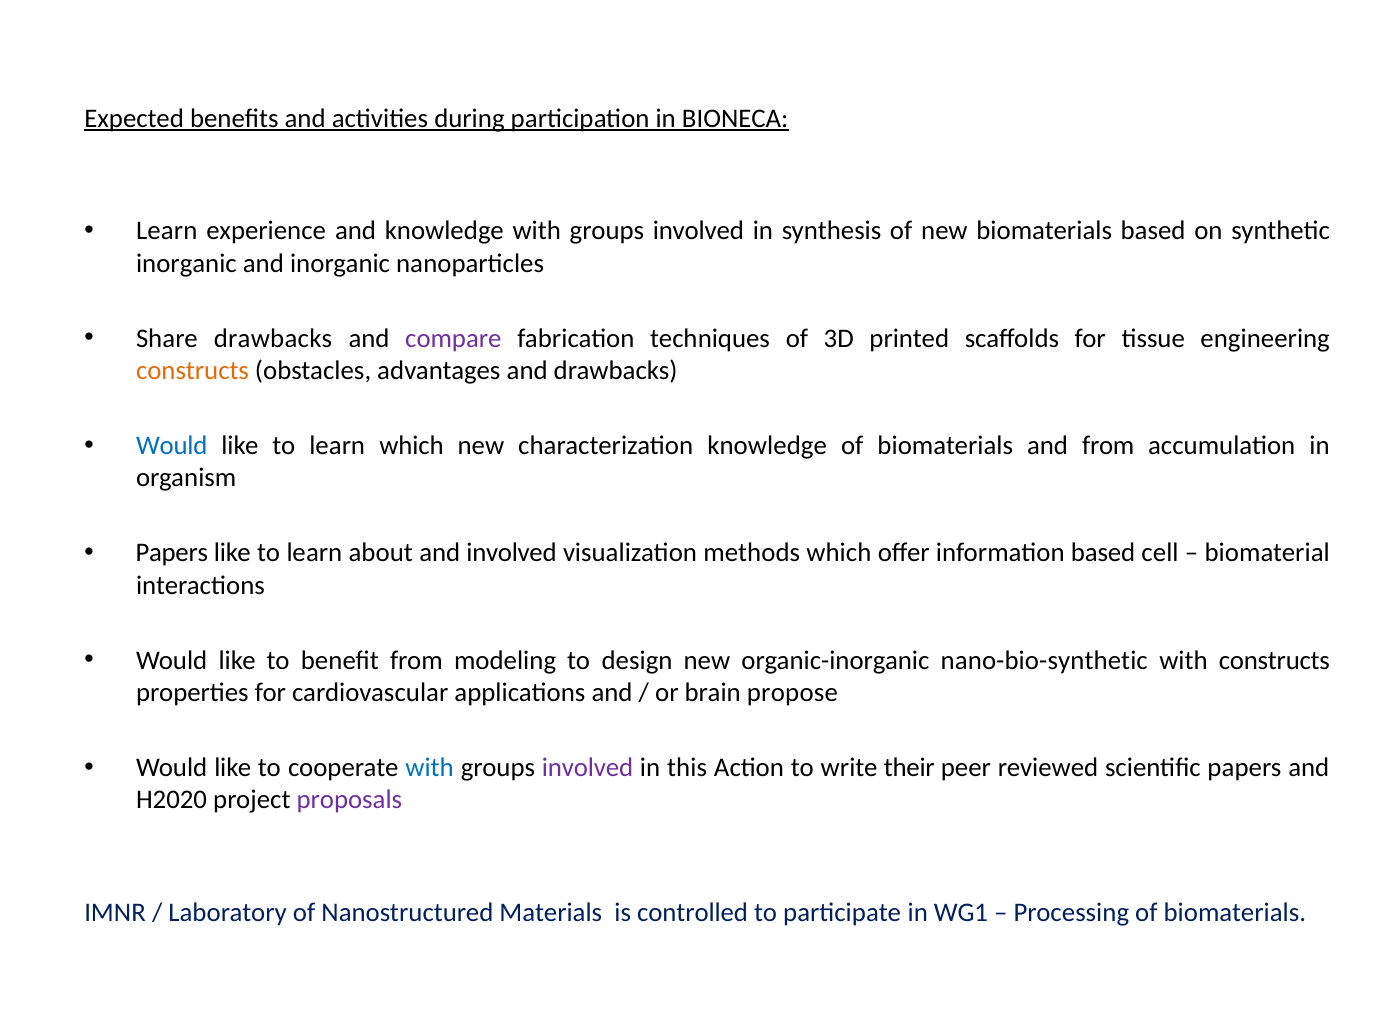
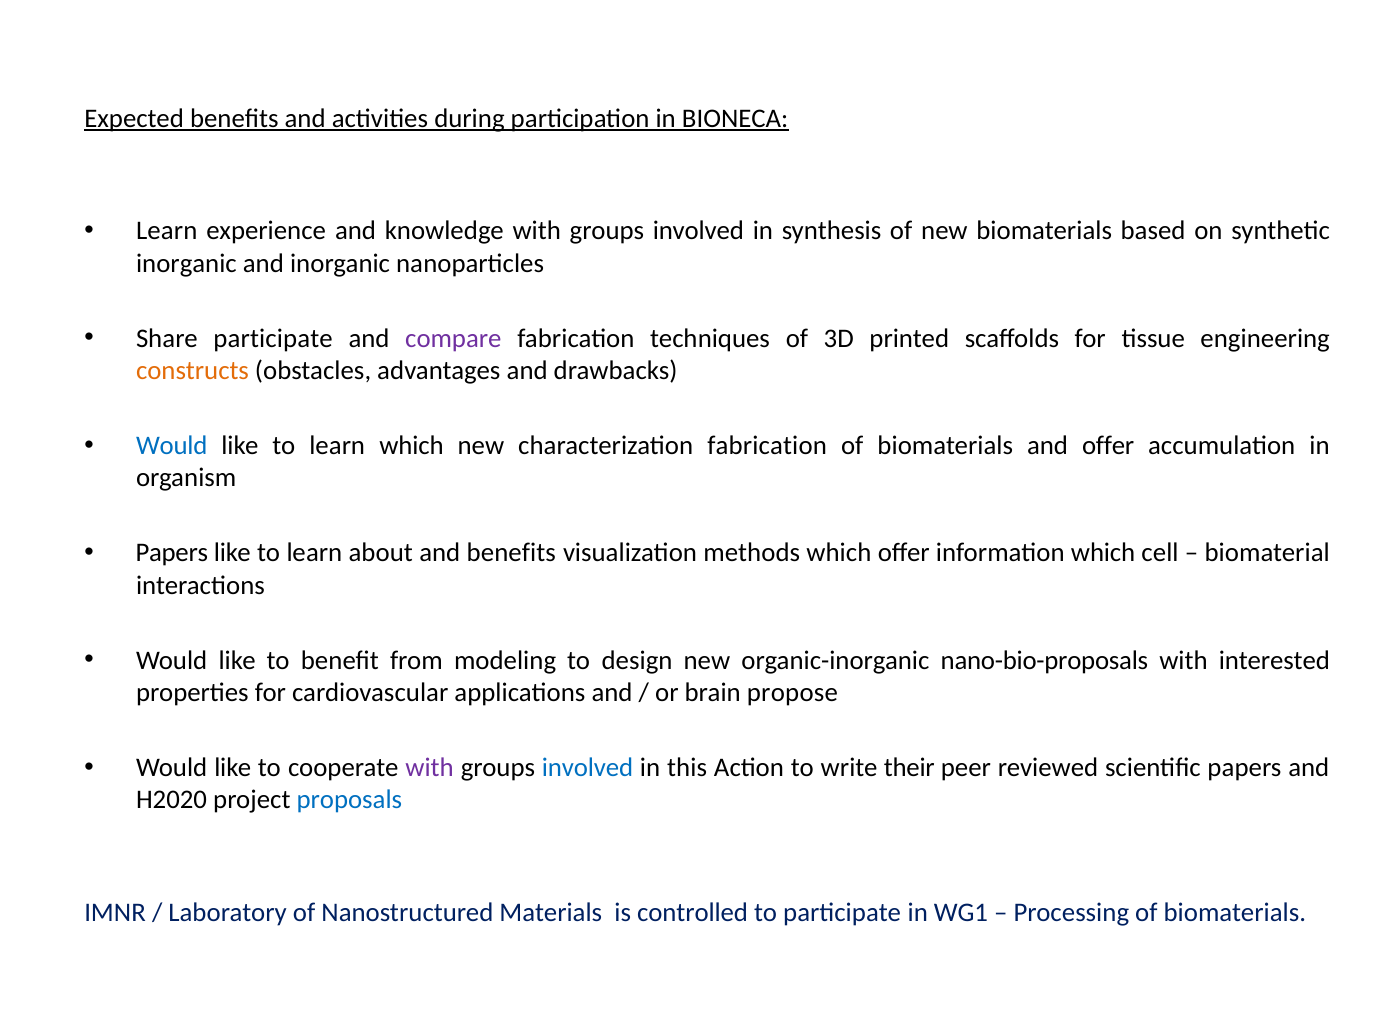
Share drawbacks: drawbacks -> participate (273, 339)
characterization knowledge: knowledge -> fabrication (767, 446)
and from: from -> offer (1108, 446)
and involved: involved -> benefits (511, 553)
information based: based -> which (1103, 553)
nano-bio-synthetic: nano-bio-synthetic -> nano-bio-proposals (1044, 661)
with constructs: constructs -> interested (1274, 661)
with colour: blue -> purple (430, 768)
involved colour: purple -> blue (588, 768)
proposals colour: purple -> blue (349, 800)
